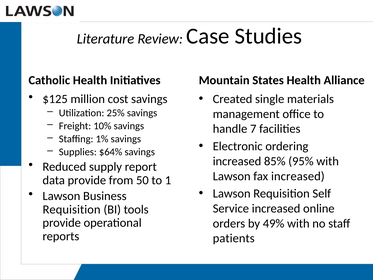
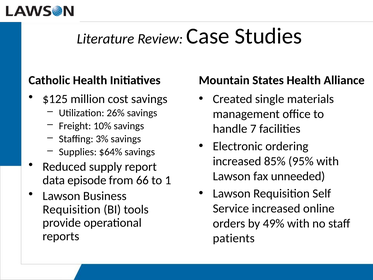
25%: 25% -> 26% (116, 113)
1%: 1% -> 3% (102, 139)
fax increased: increased -> unneeded (298, 176)
data provide: provide -> episode (87, 180)
50: 50 -> 66 (142, 180)
